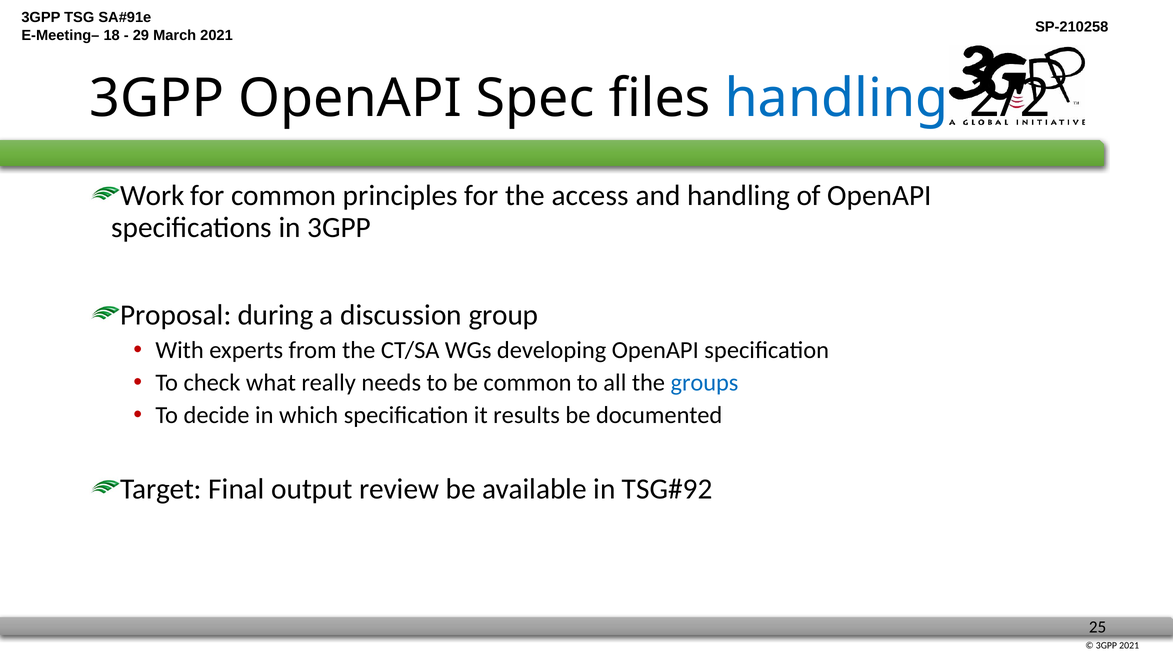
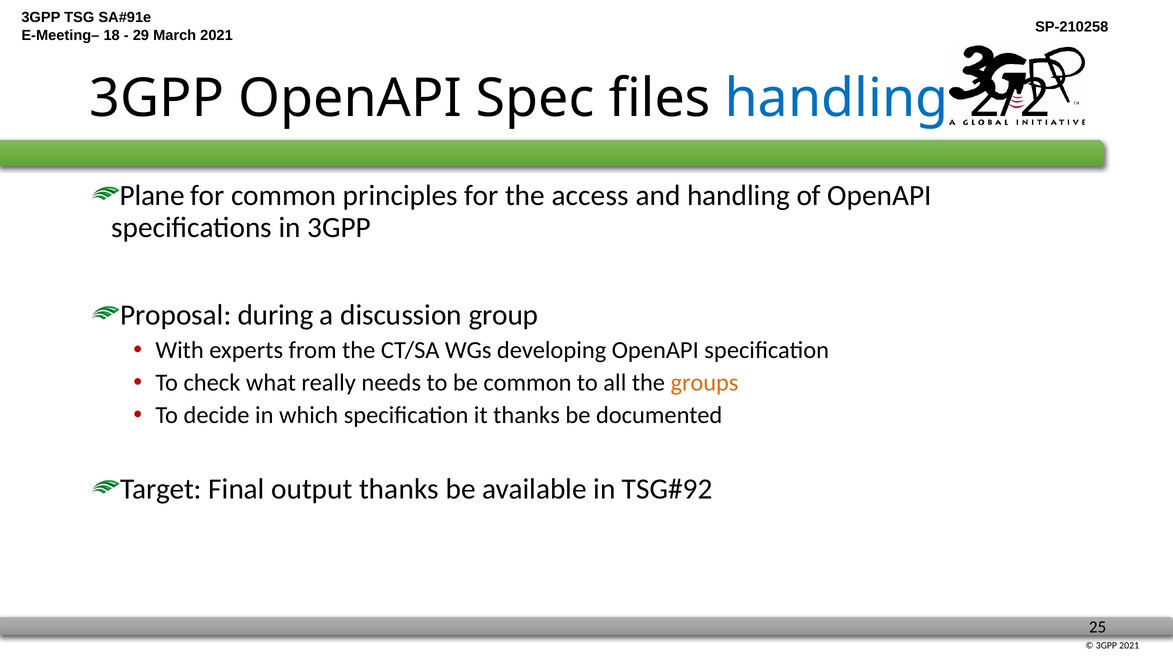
Work: Work -> Plane (152, 196)
groups colour: blue -> orange (704, 383)
it results: results -> thanks (527, 415)
output review: review -> thanks (399, 489)
